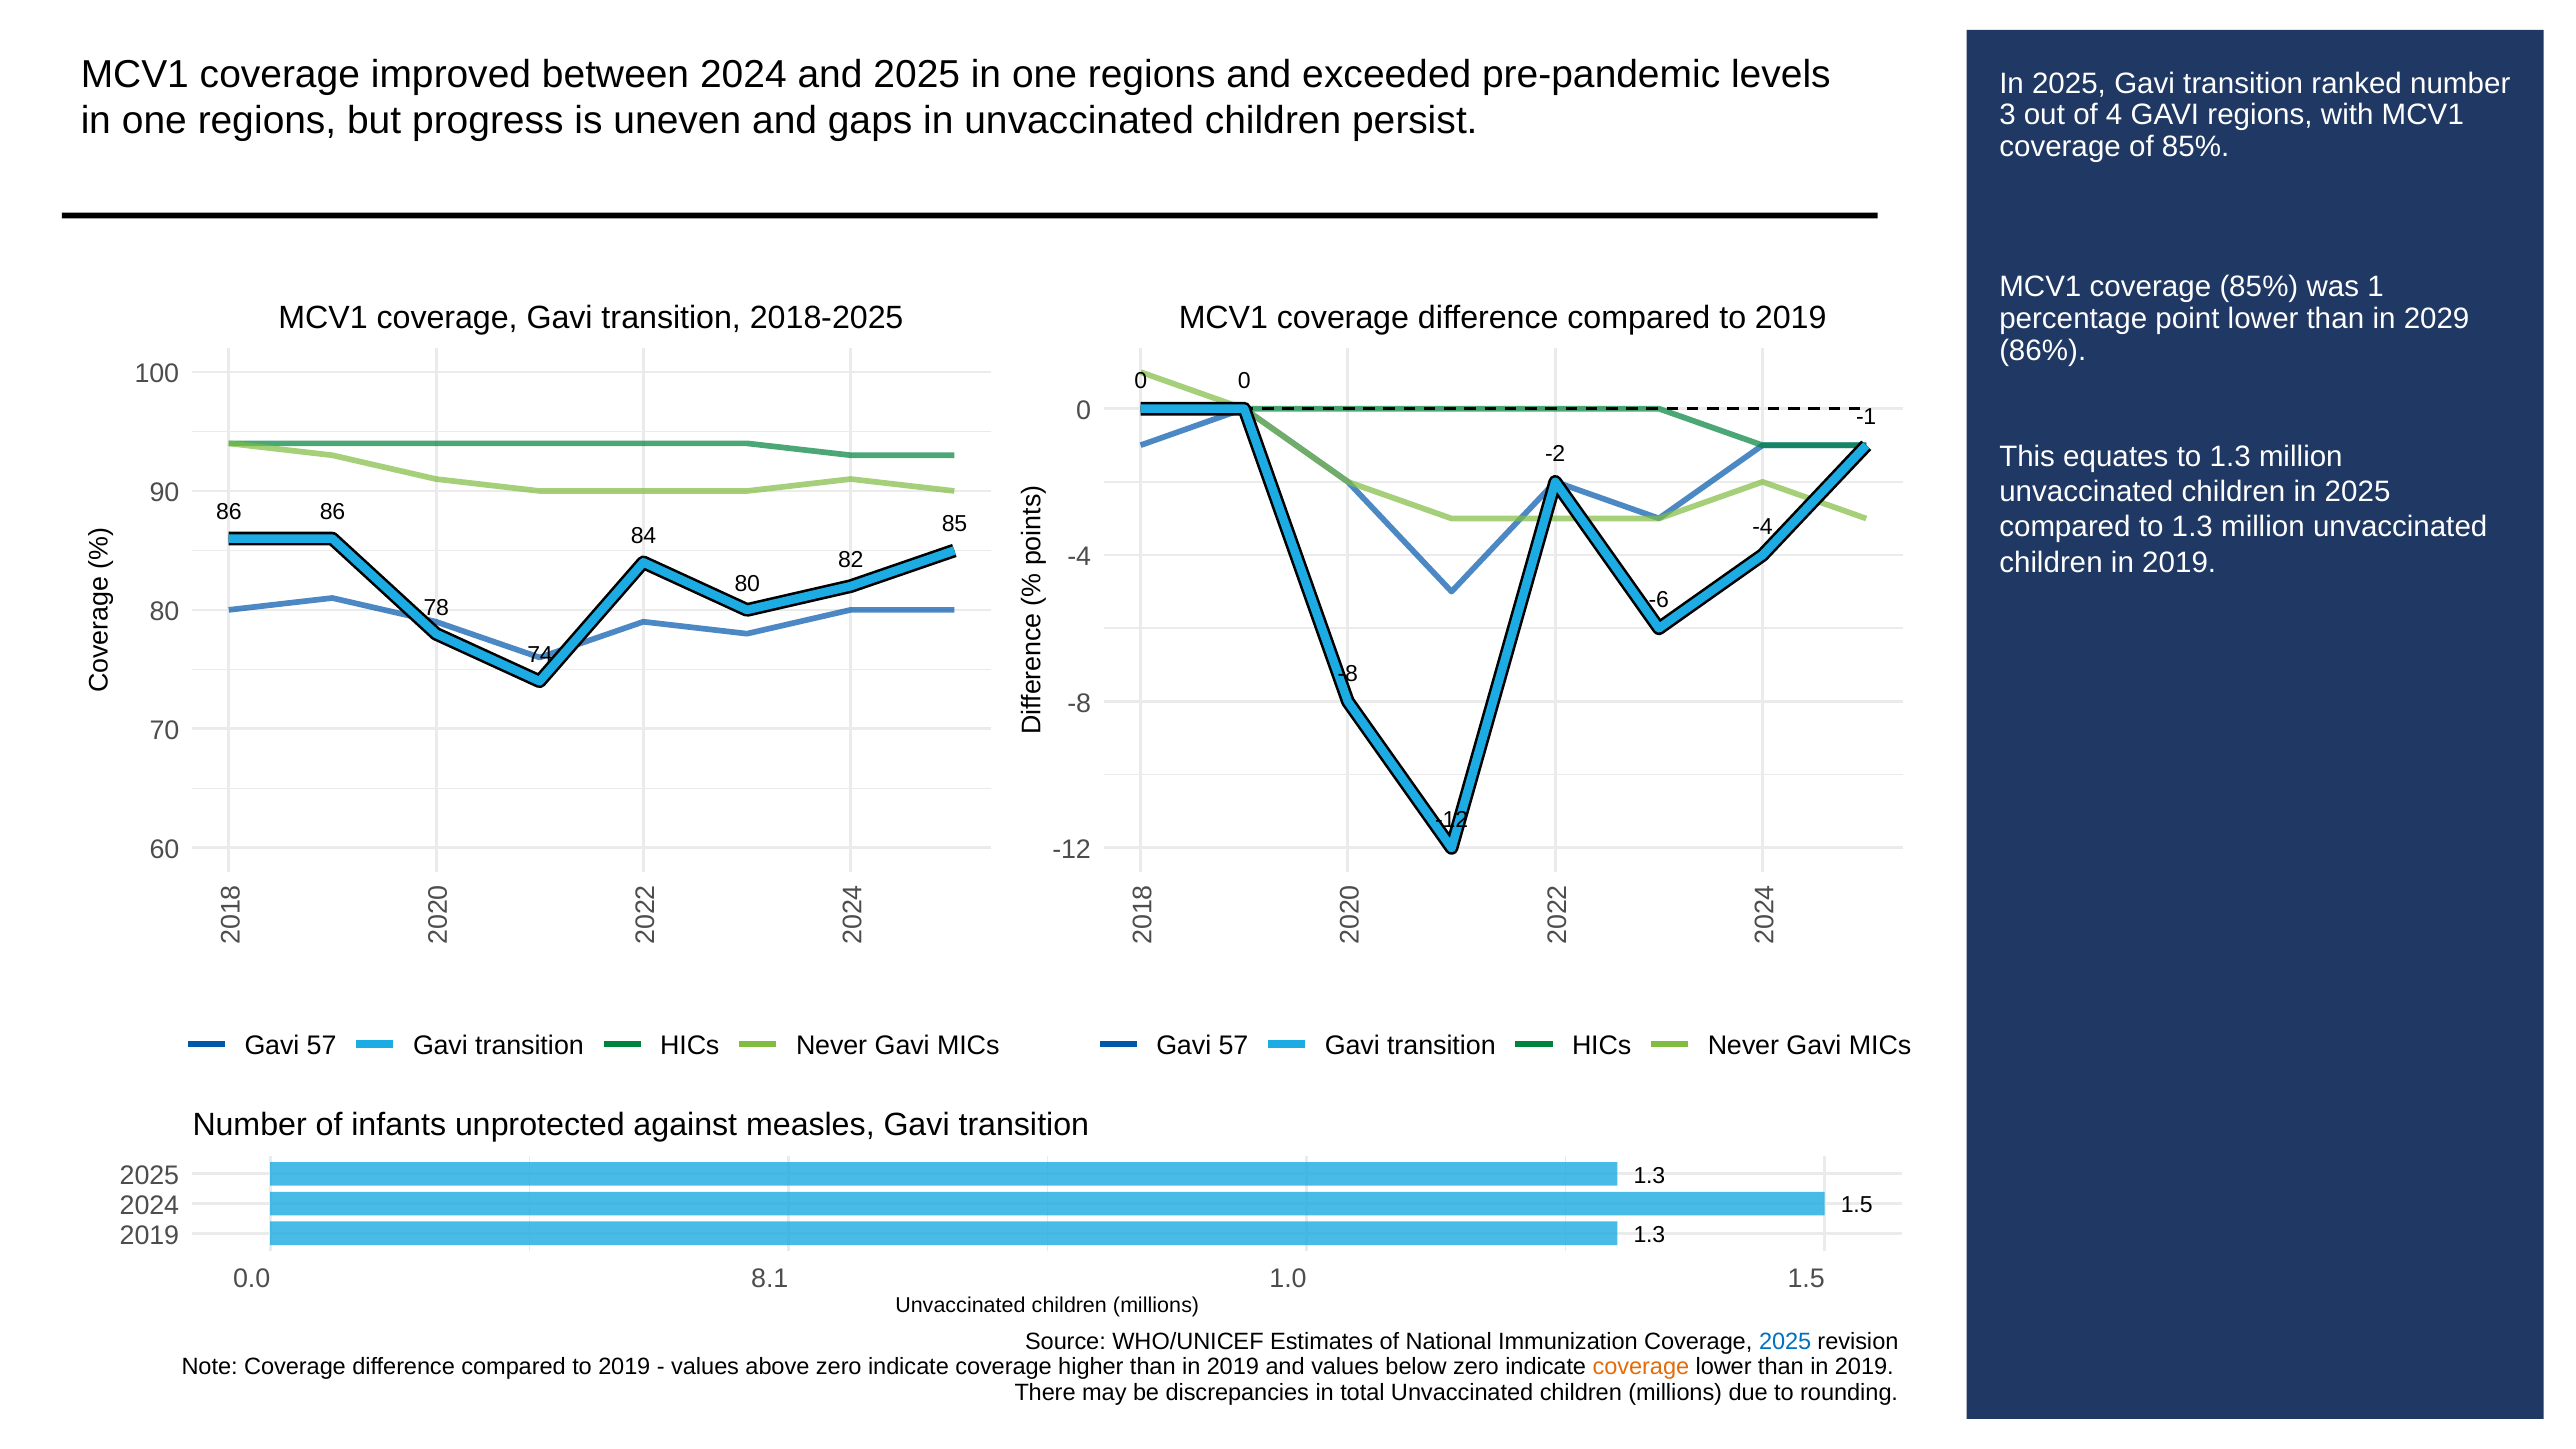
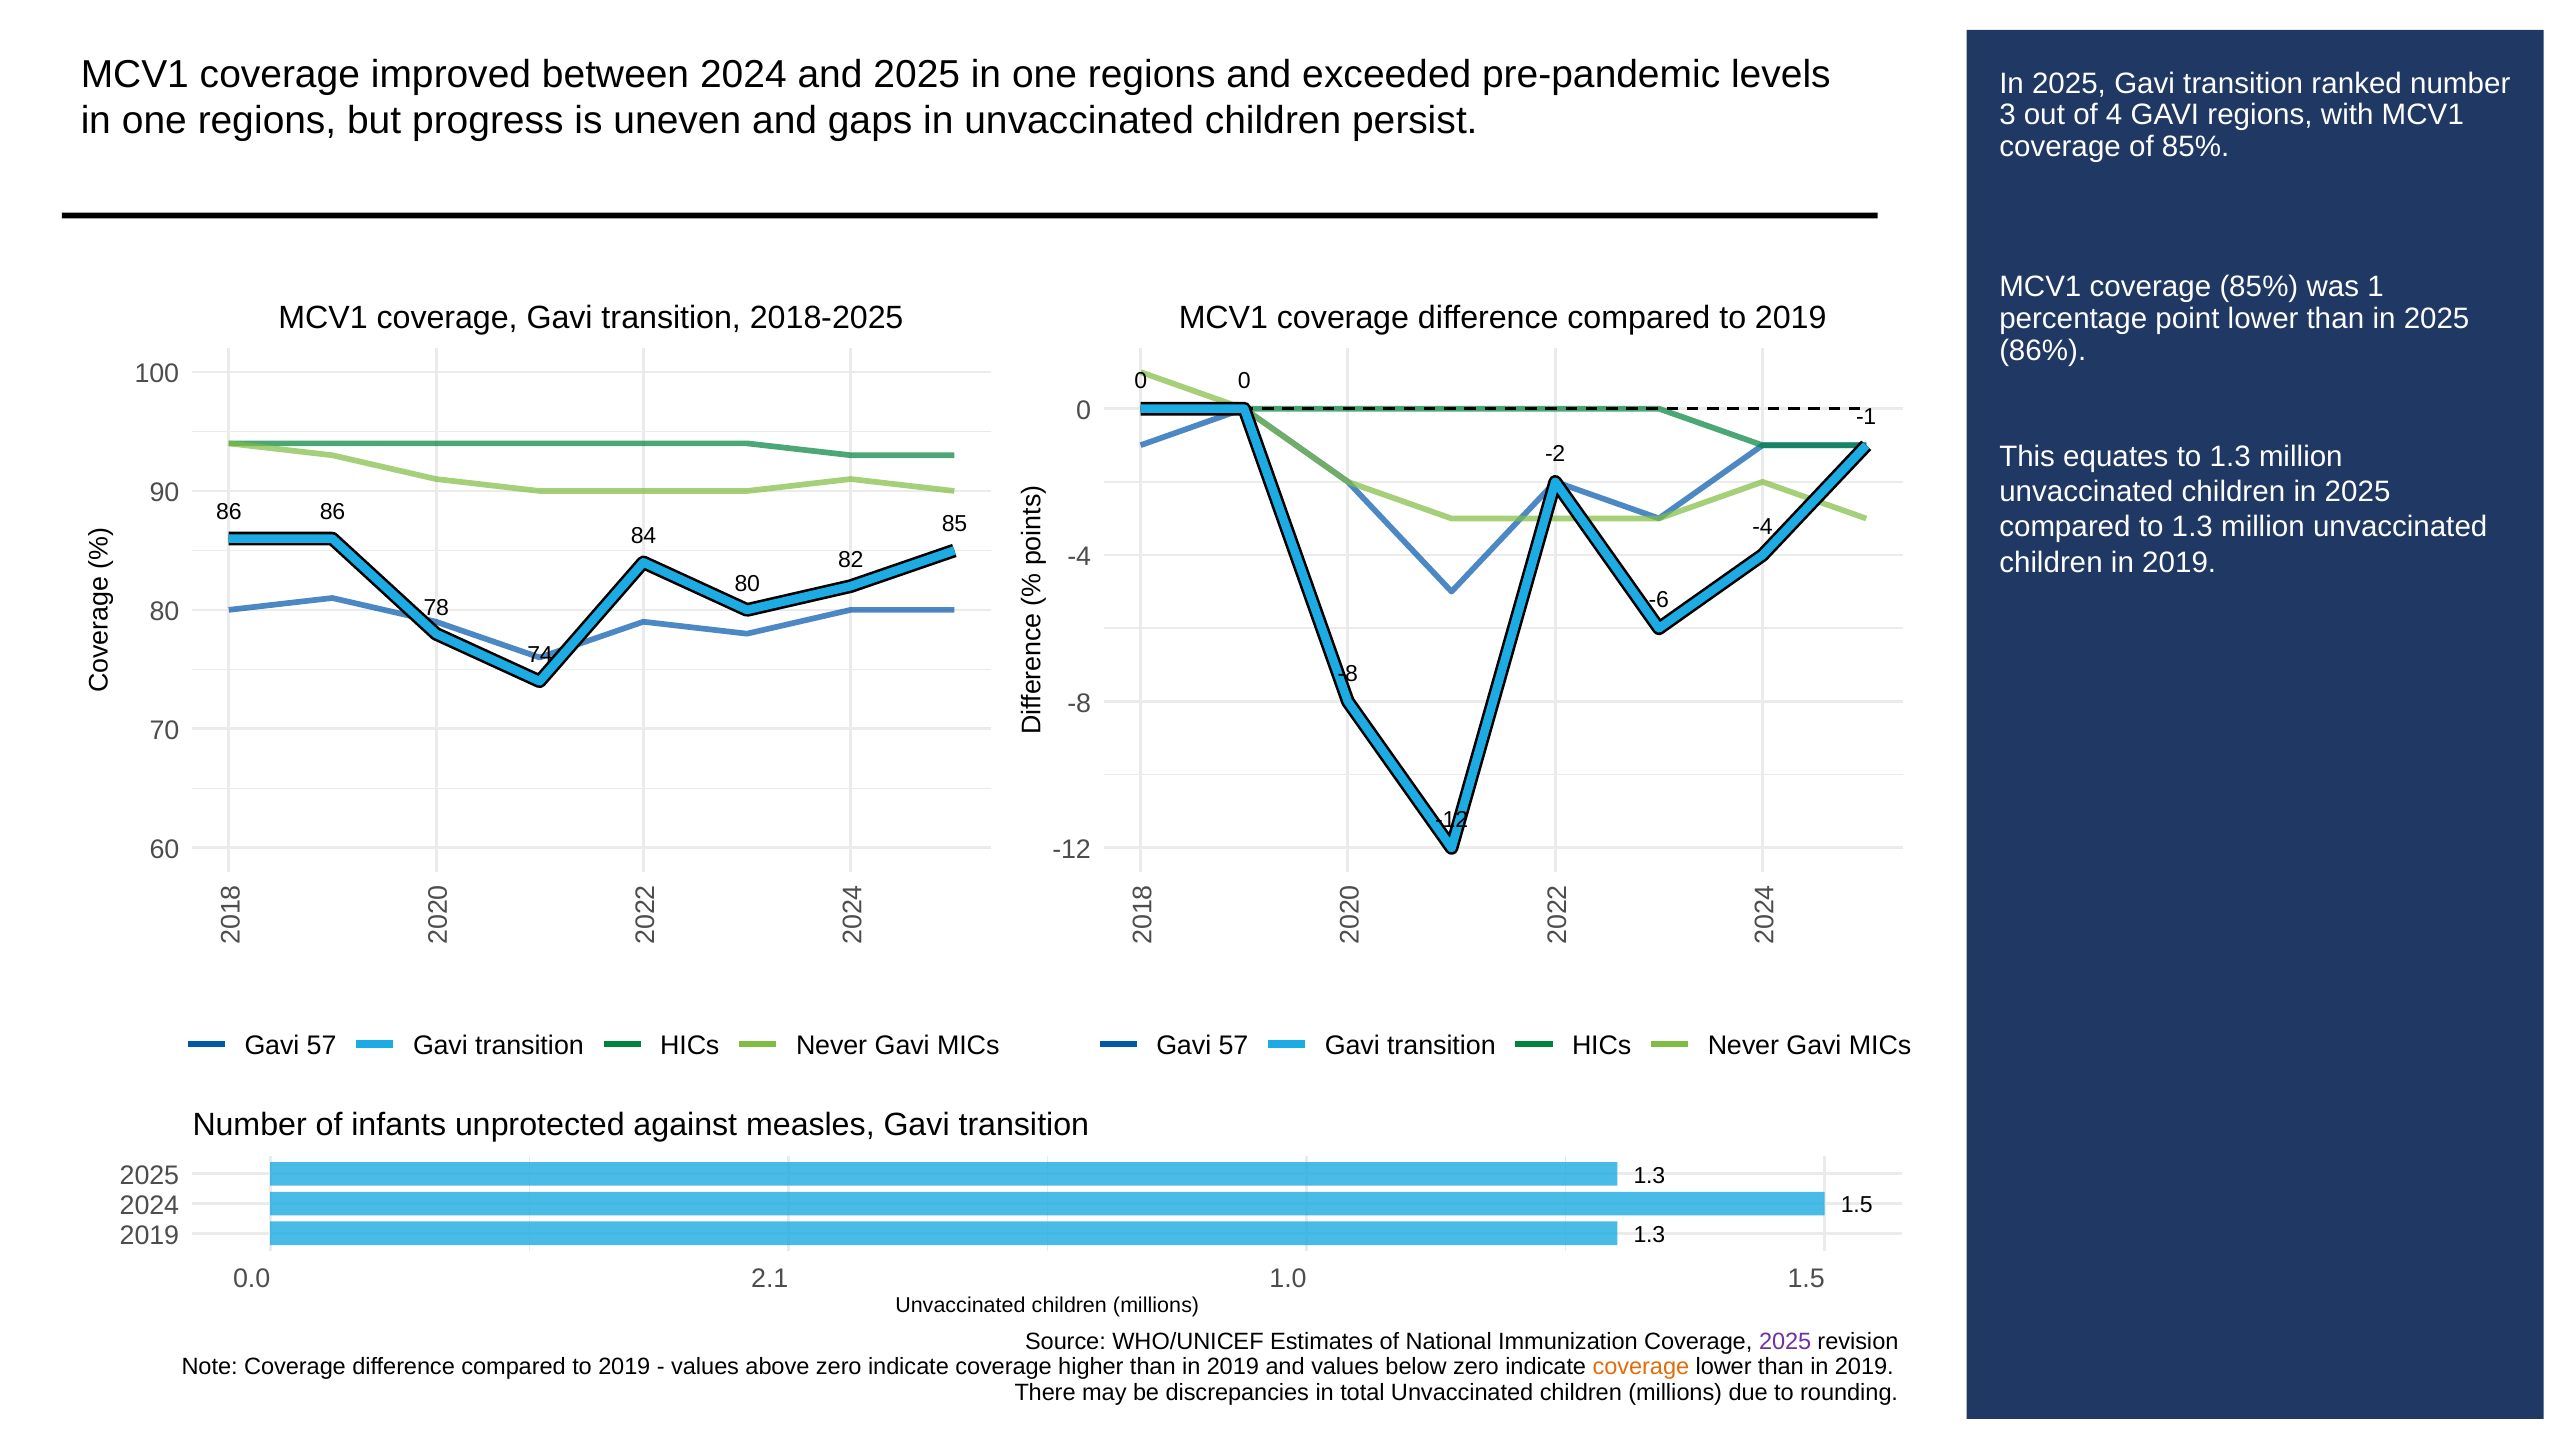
than in 2029: 2029 -> 2025 (2437, 319)
8.1: 8.1 -> 2.1 (770, 1279)
2025 colour: blue -> purple (1785, 1341)
